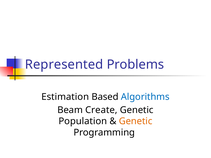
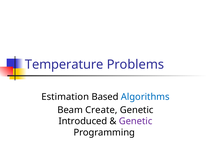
Represented: Represented -> Temperature (64, 65)
Population: Population -> Introduced (83, 121)
Genetic colour: orange -> purple (136, 121)
